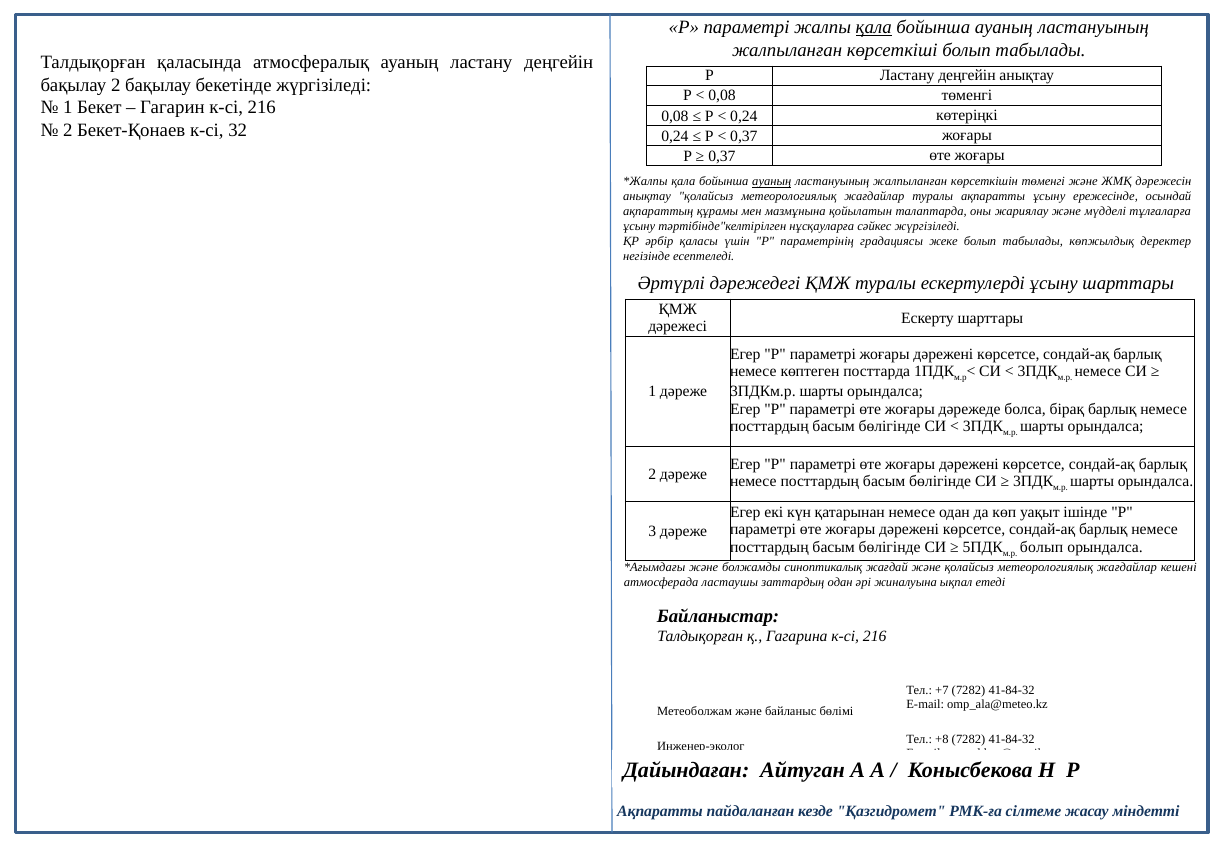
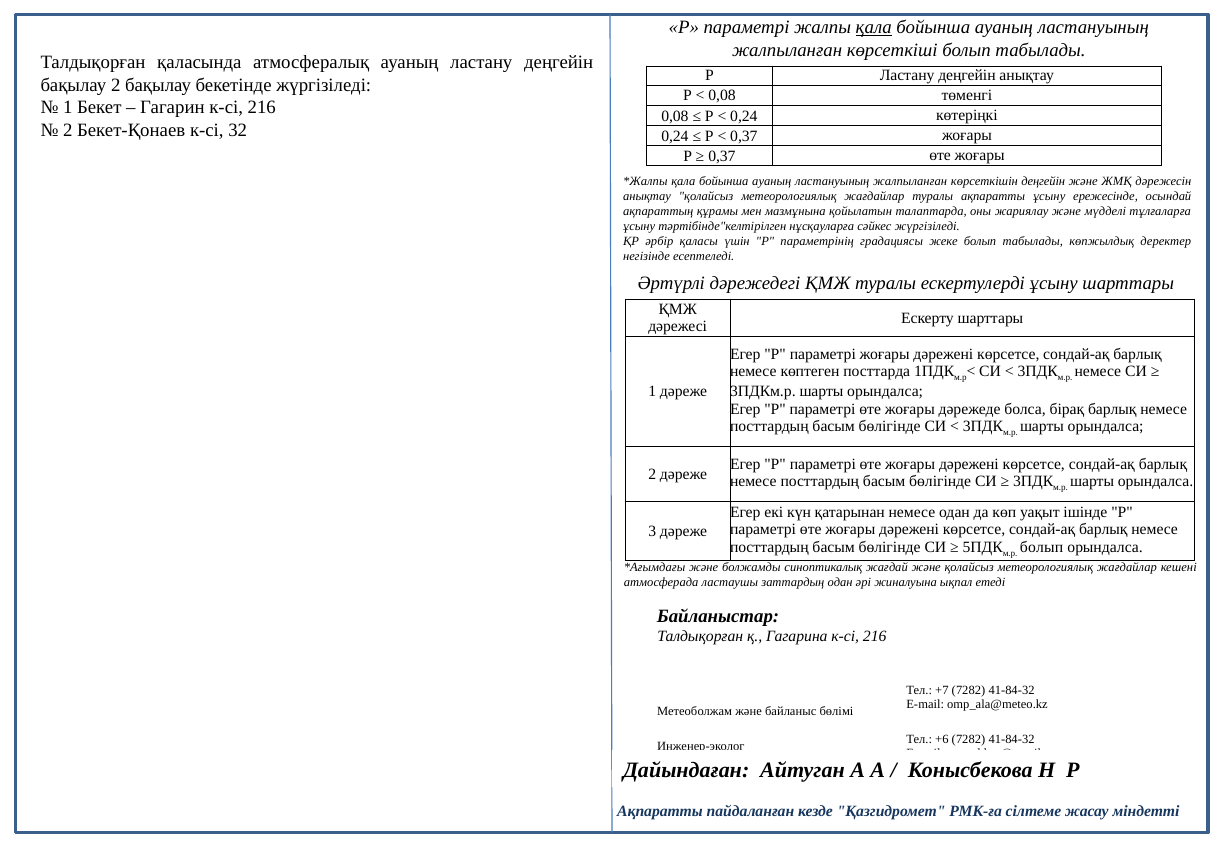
ауаның underline: present -> none (772, 182)
көрсеткішін төменгі: төменгі -> деңгейін (1043, 182)
+8: +8 -> +6 (942, 740)
